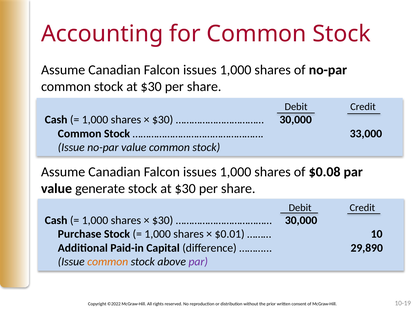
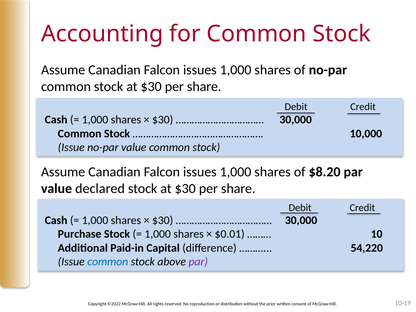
33,000: 33,000 -> 10,000 (366, 134)
$0.08: $0.08 -> $8.20 (325, 172)
generate: generate -> declared (100, 188)
29,890: 29,890 -> 54,220 (367, 248)
common colour: orange -> blue (108, 262)
